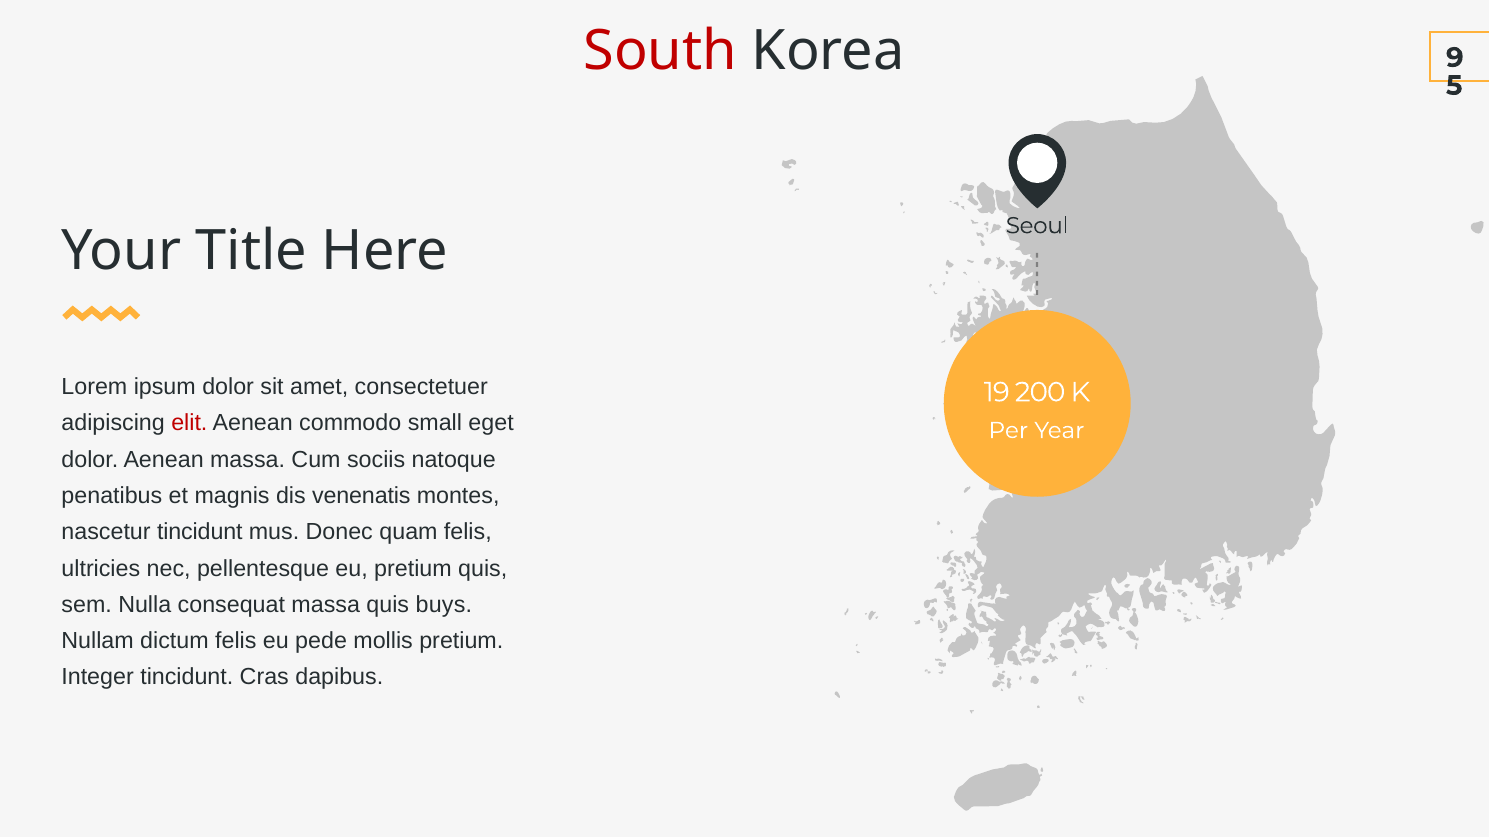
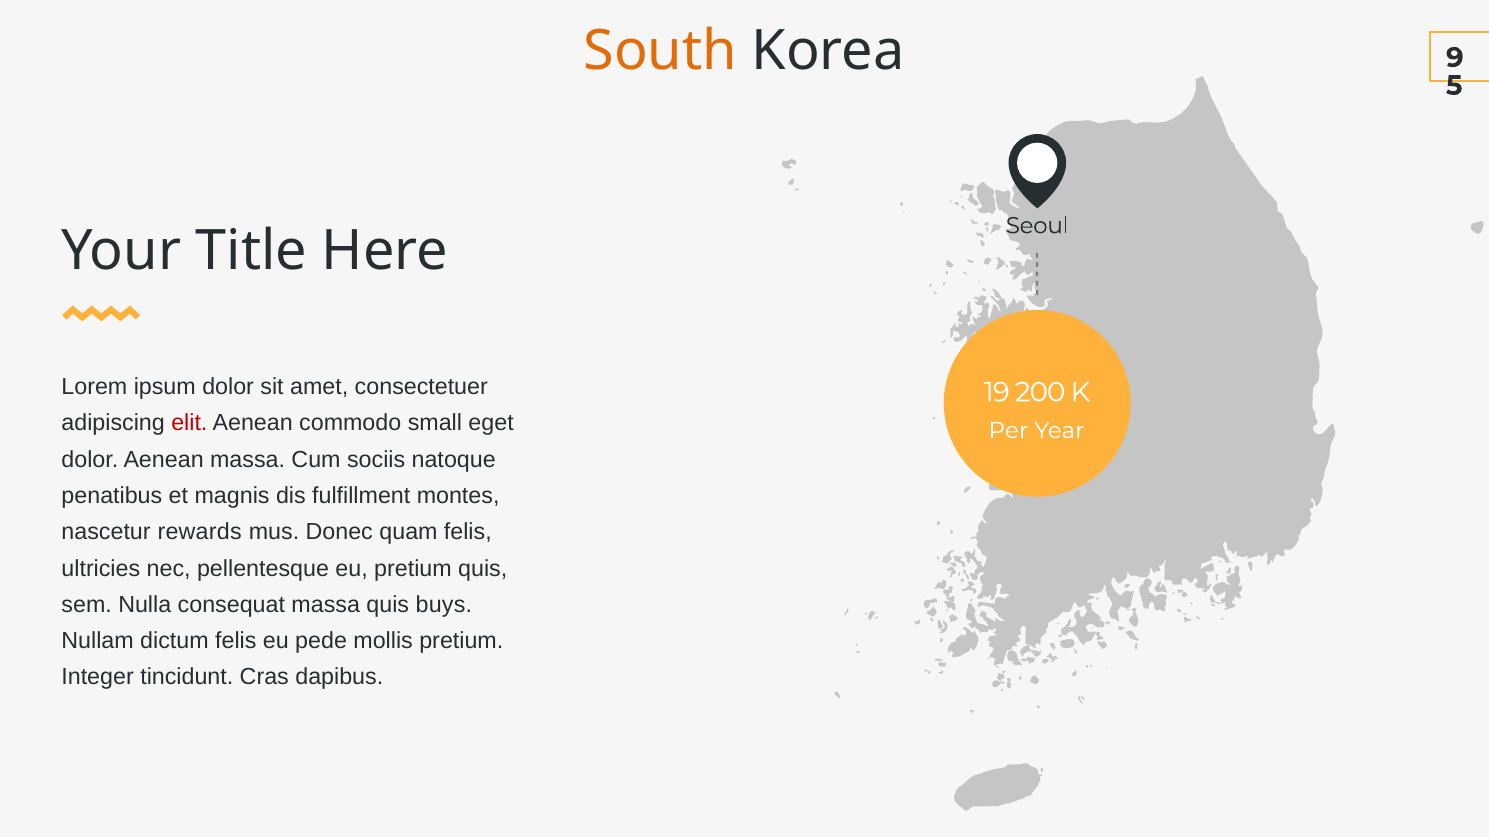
South colour: red -> orange (660, 52)
venenatis: venenatis -> fulfillment (361, 496)
nascetur tincidunt: tincidunt -> rewards (200, 532)
